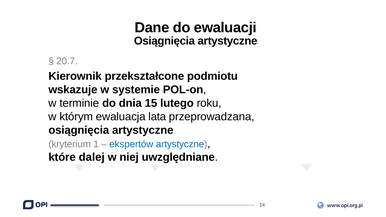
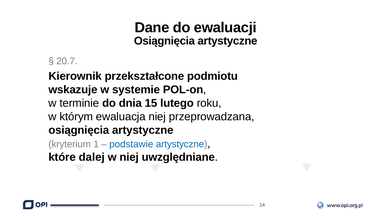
ewaluacja lata: lata -> niej (157, 117)
ekspertów: ekspertów -> podstawie (131, 144)
